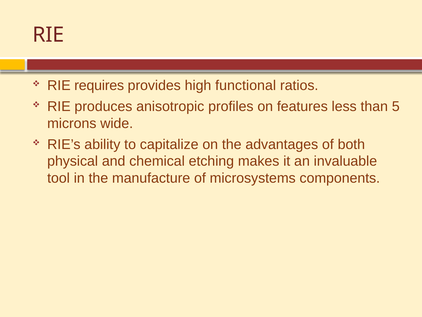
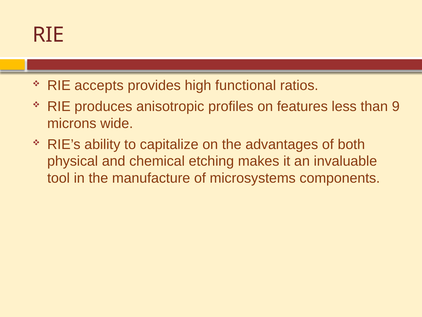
requires: requires -> accepts (99, 85)
5: 5 -> 9 (396, 106)
